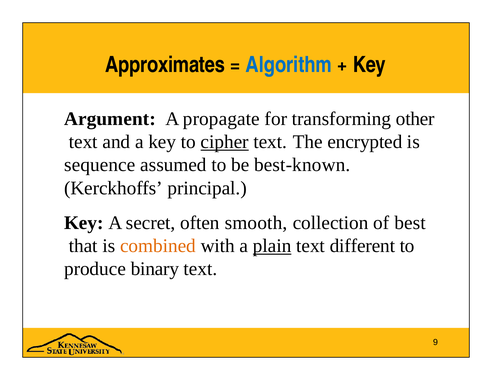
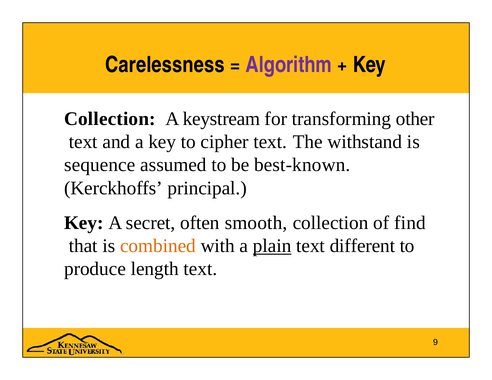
Approximates: Approximates -> Carelessness (165, 65)
Algorithm colour: blue -> purple (289, 65)
Argument: Argument -> Collection (110, 119)
propagate: propagate -> keystream (222, 119)
cipher underline: present -> none (225, 142)
encrypted: encrypted -> withstand (365, 142)
best: best -> find (410, 223)
binary: binary -> length (155, 269)
